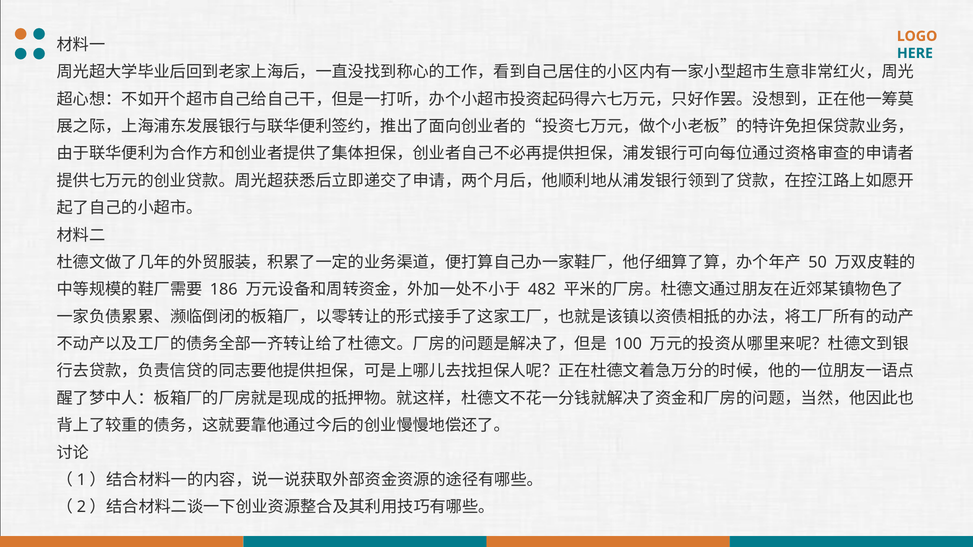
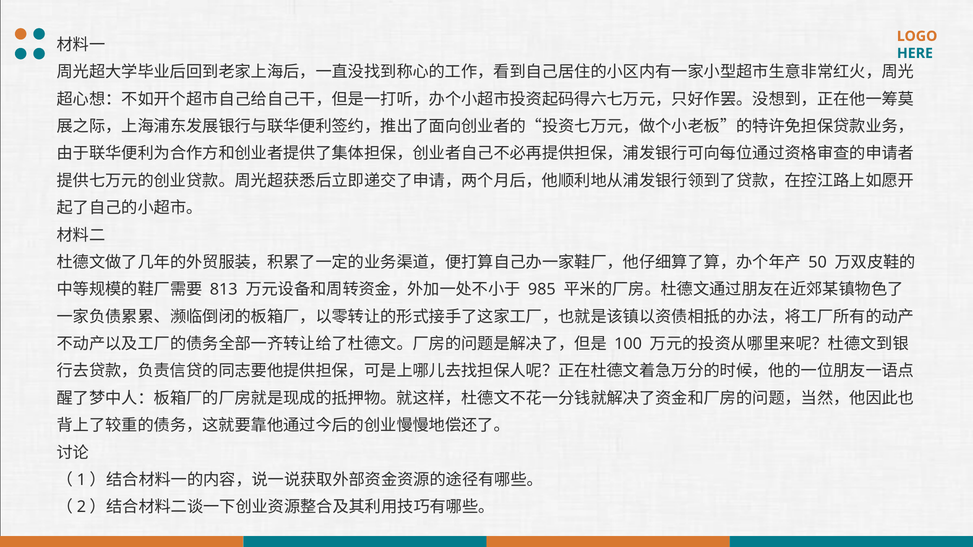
186: 186 -> 813 (224, 290)
482: 482 -> 985 (542, 290)
